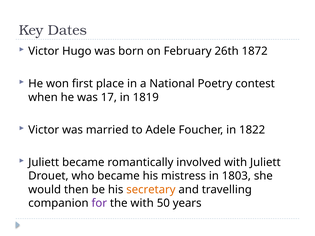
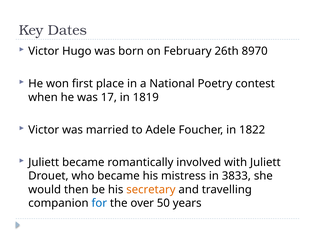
1872: 1872 -> 8970 (255, 51)
1803: 1803 -> 3833 (236, 176)
for colour: purple -> blue (99, 203)
the with: with -> over (142, 203)
